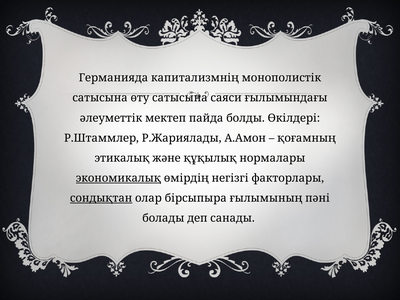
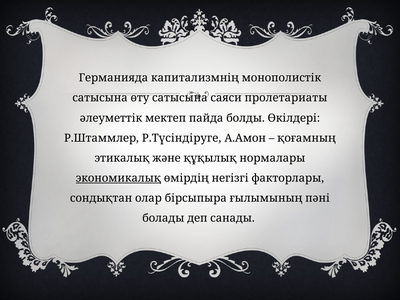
ғылымындағы: ғылымындағы -> пролетариаты (286, 98)
Р.Жариялады: Р.Жариялады -> Р.Түсіндіруге (182, 138)
сондықтан underline: present -> none (101, 198)
